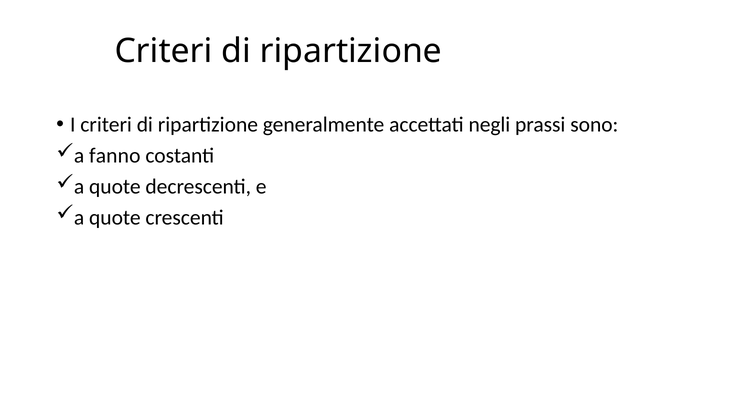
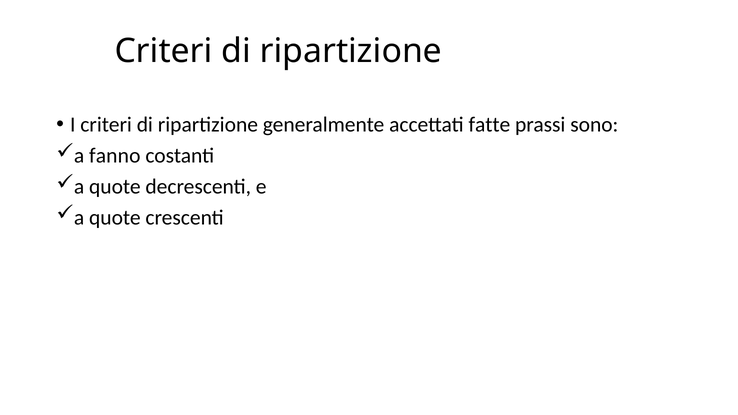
negli: negli -> fatte (489, 125)
